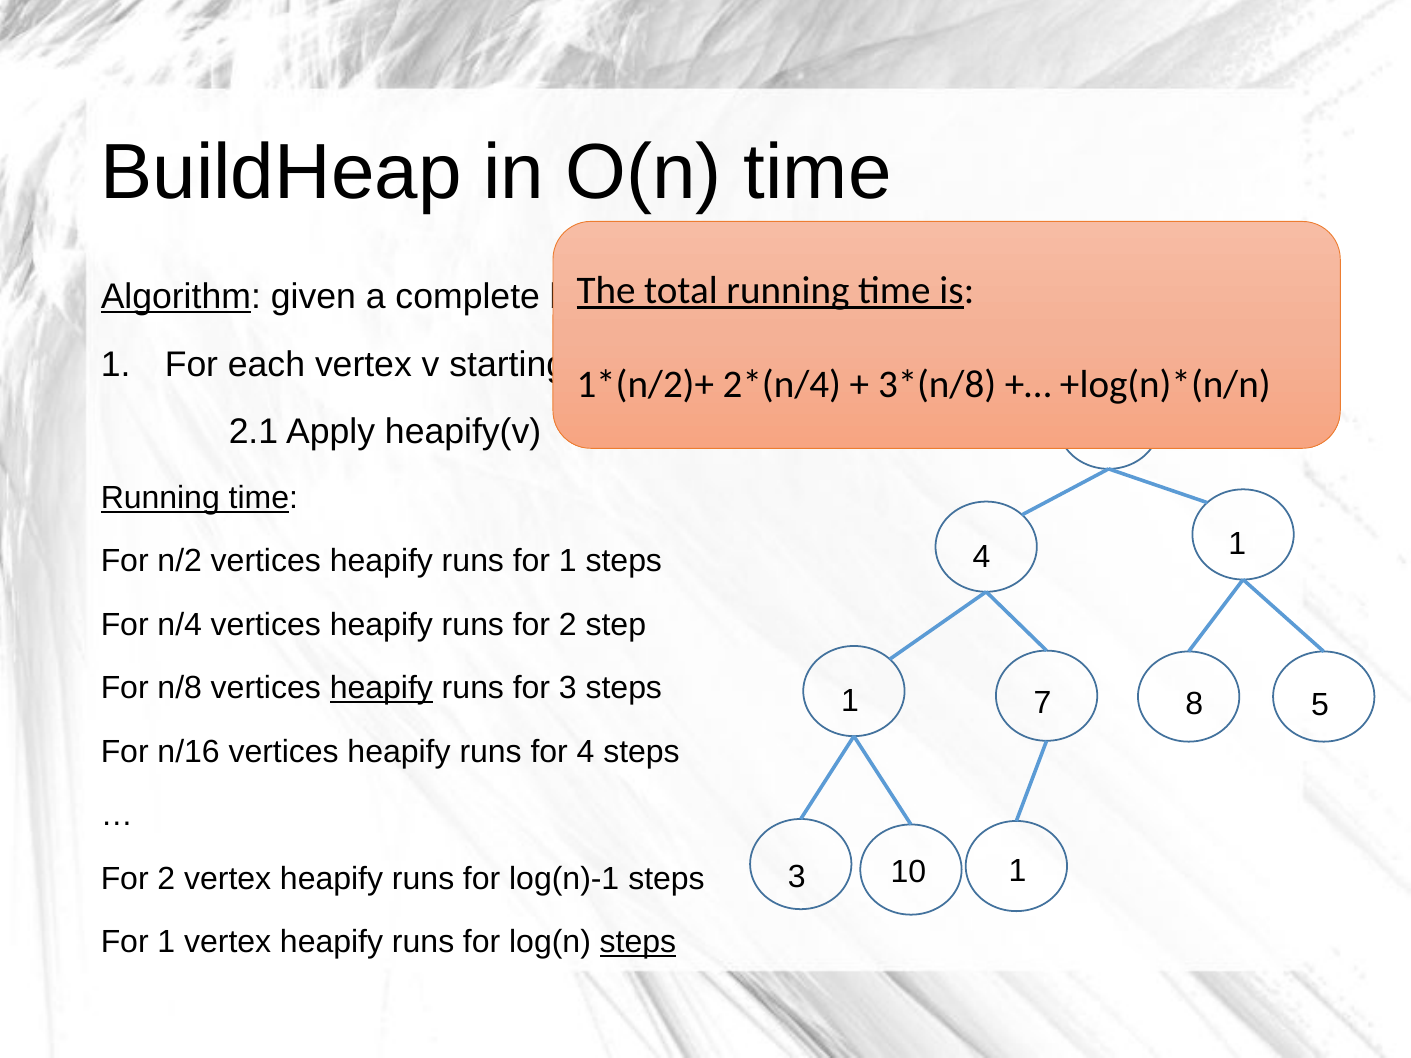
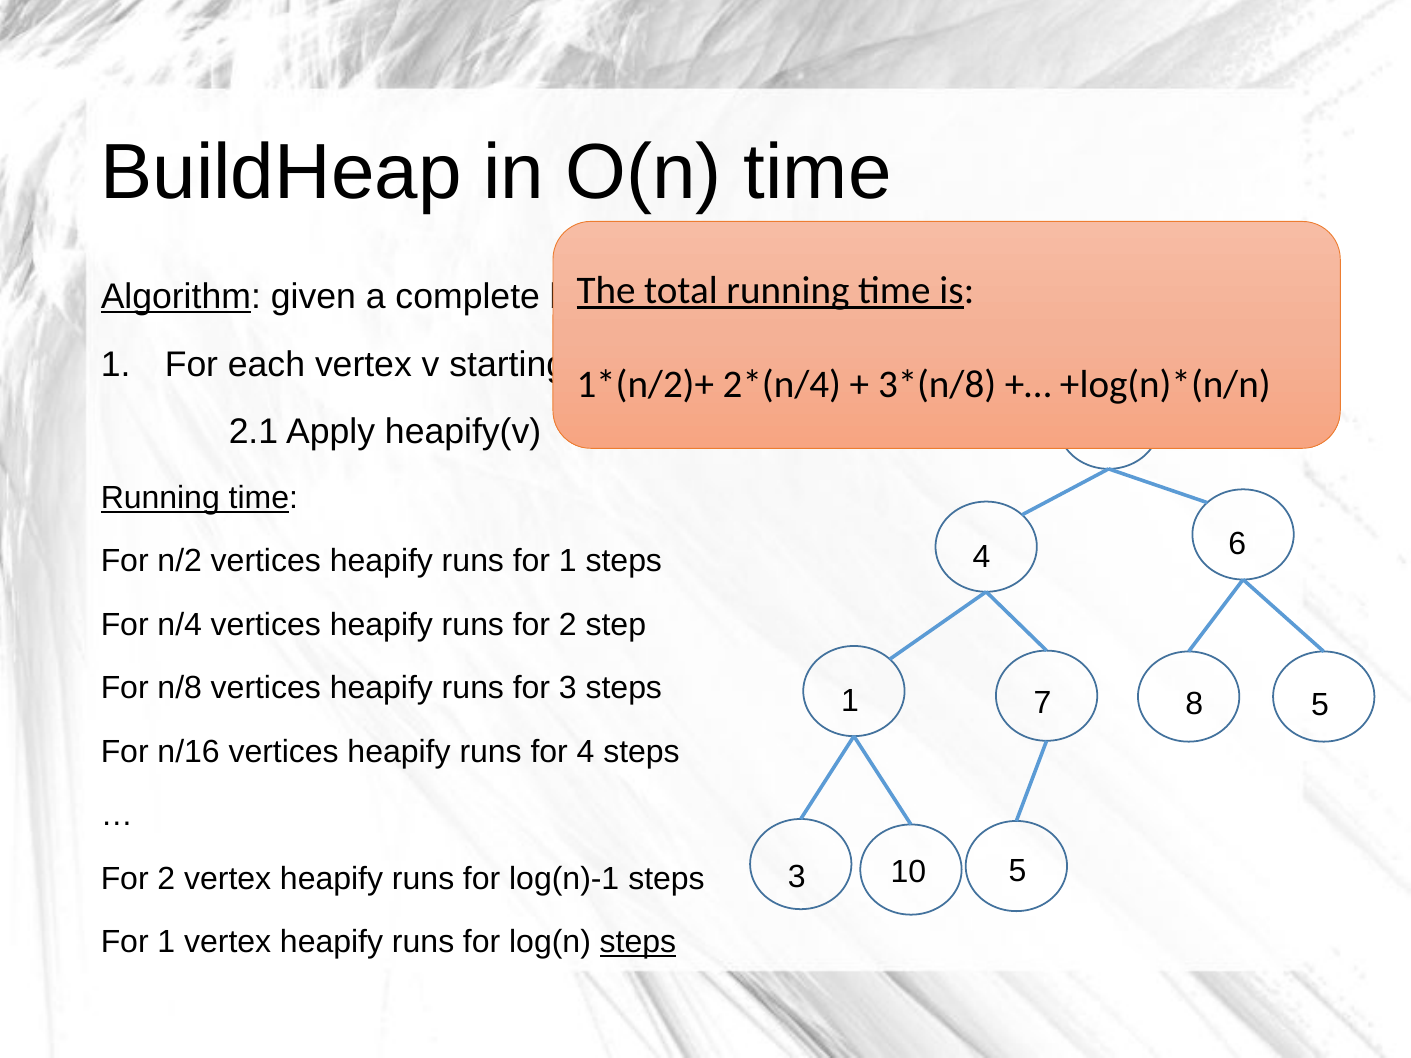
4 1: 1 -> 6 (1237, 544)
heapify underline: present -> none (381, 688)
10 1: 1 -> 5 (1017, 871)
